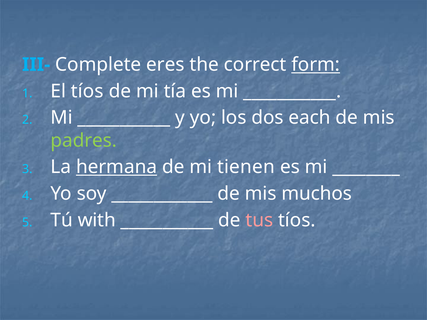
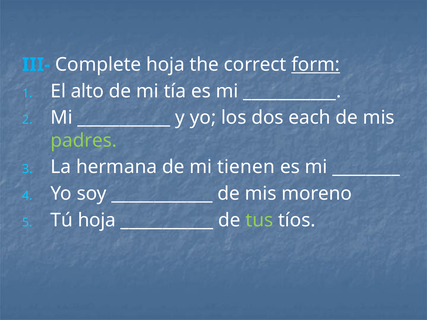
Complete eres: eres -> hoja (165, 65)
El tíos: tíos -> alto (87, 91)
hermana underline: present -> none (117, 167)
muchos: muchos -> moreno (317, 194)
Tú with: with -> hoja (97, 220)
tus colour: pink -> light green (259, 220)
